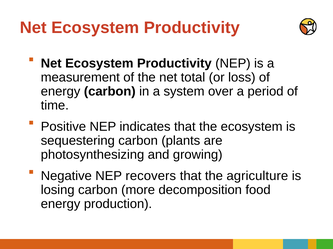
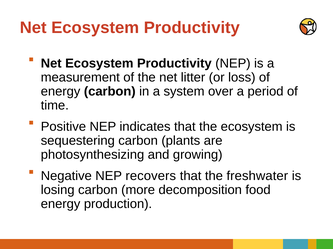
total: total -> litter (193, 78)
agriculture: agriculture -> freshwater (257, 177)
